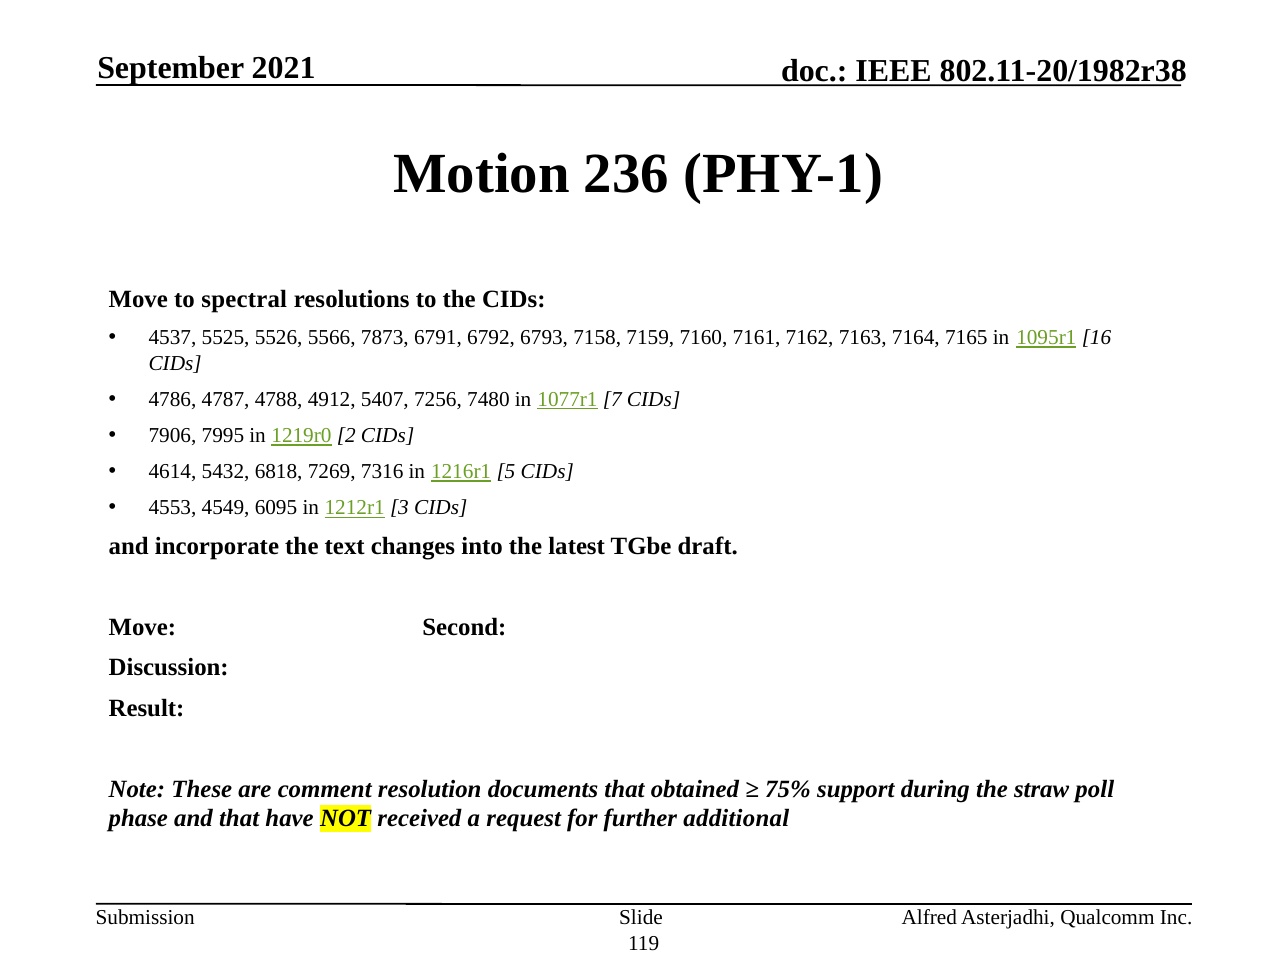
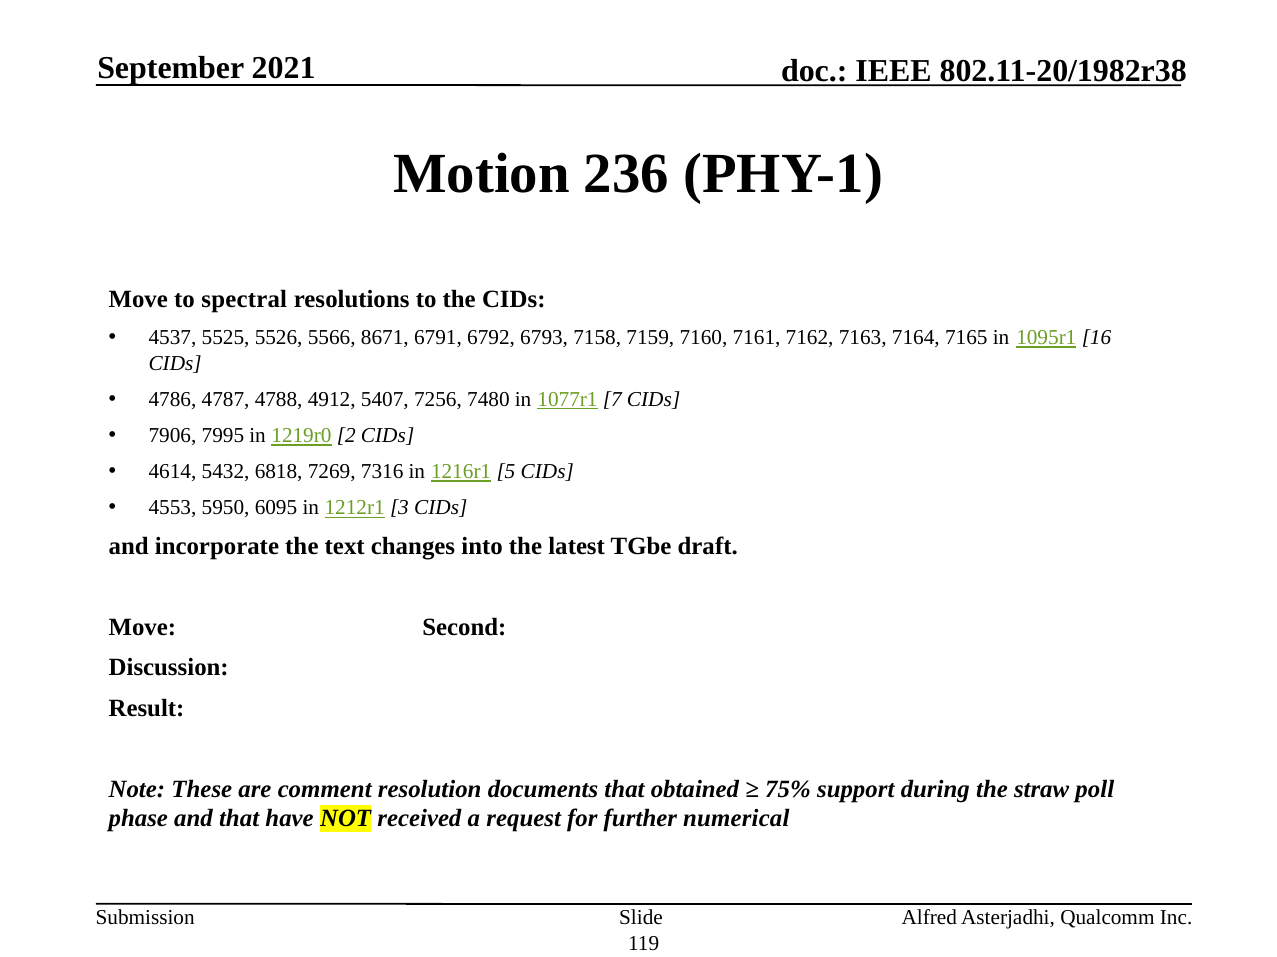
7873: 7873 -> 8671 (385, 338)
4549: 4549 -> 5950 (226, 508)
additional: additional -> numerical (736, 819)
